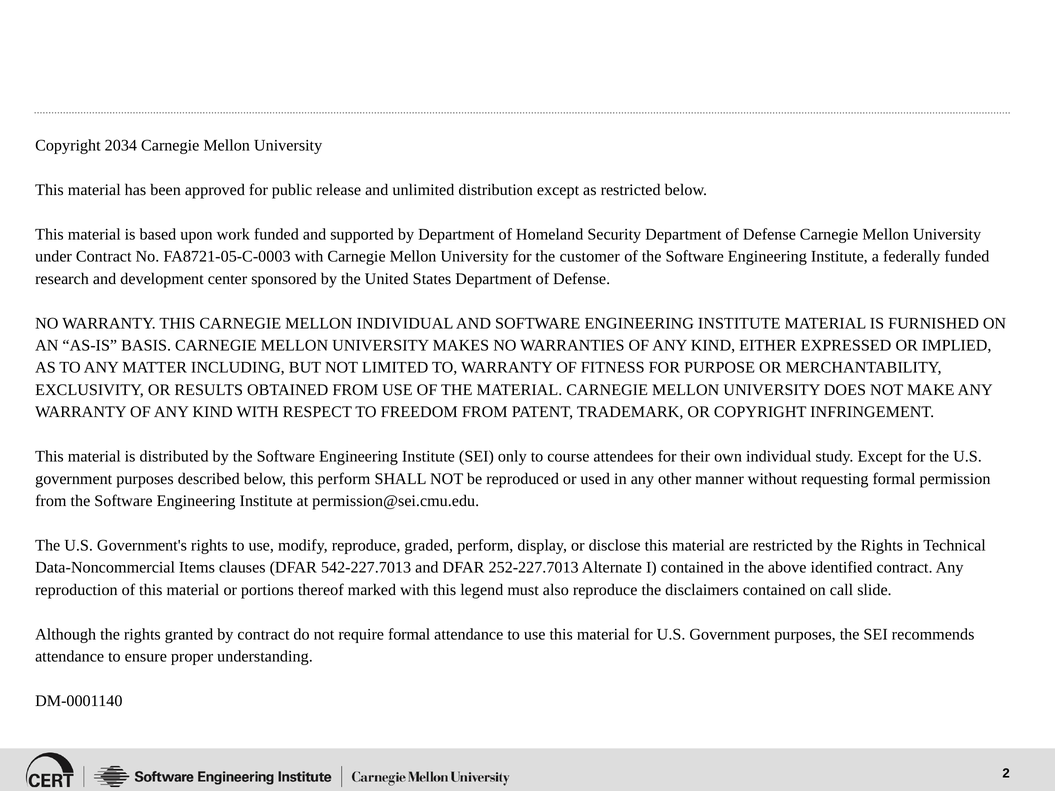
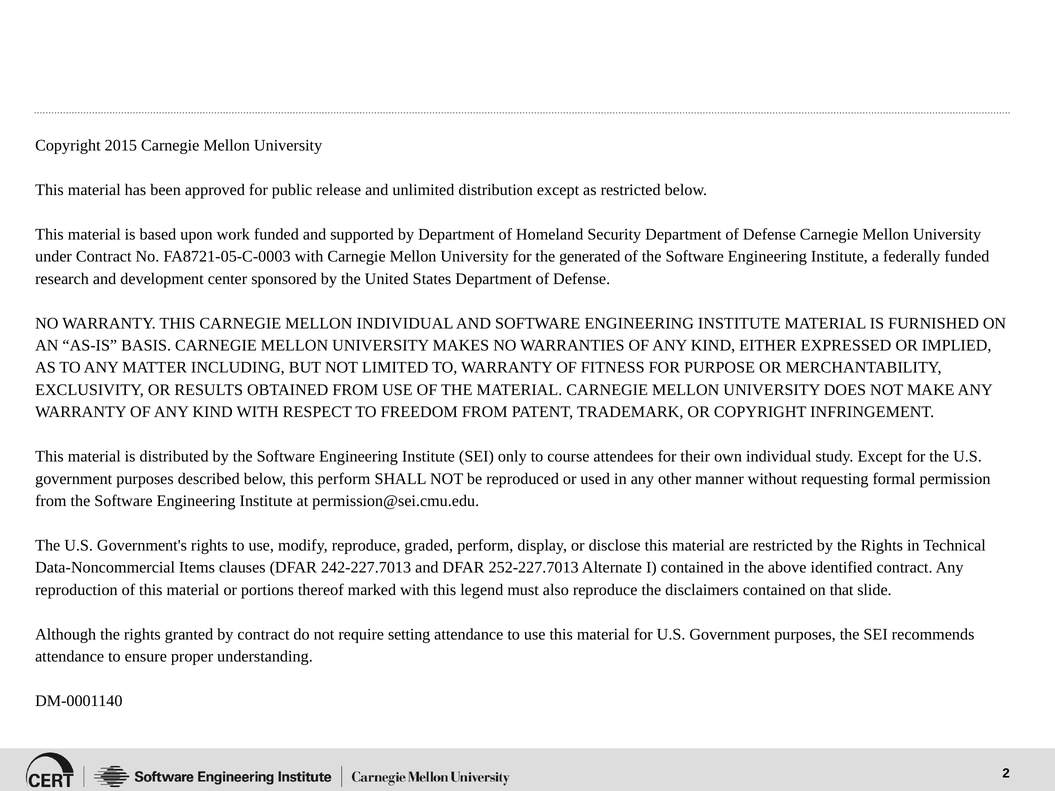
2034: 2034 -> 2015 (121, 146)
customer: customer -> generated (590, 257)
542-227.7013: 542-227.7013 -> 242-227.7013 (366, 568)
call: call -> that (842, 590)
require formal: formal -> setting (409, 634)
